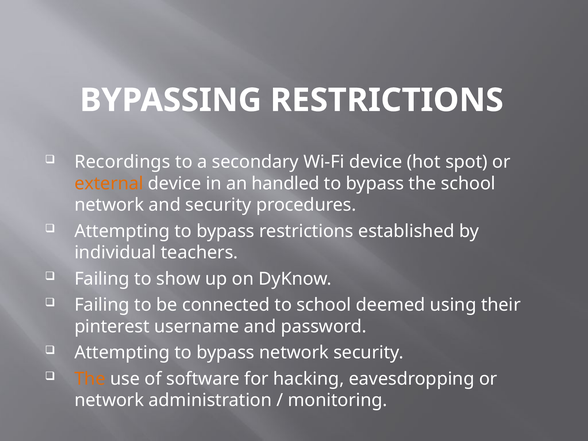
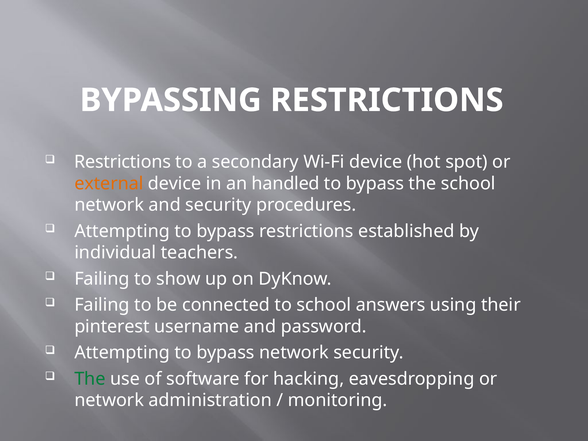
Recordings: Recordings -> Restrictions (123, 162)
deemed: deemed -> answers (391, 305)
The colour: orange -> green (90, 379)
